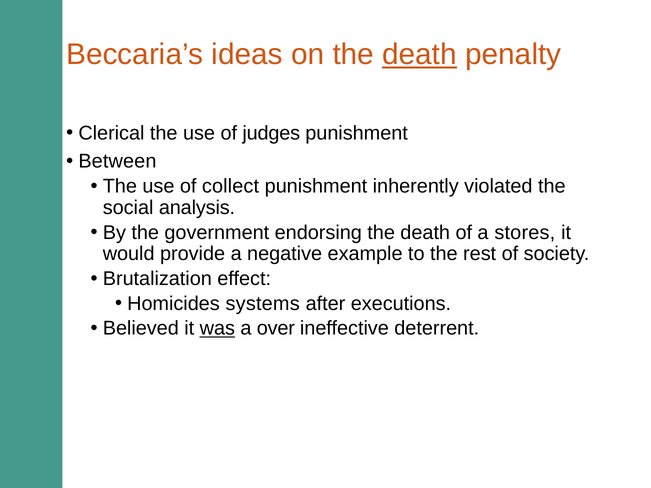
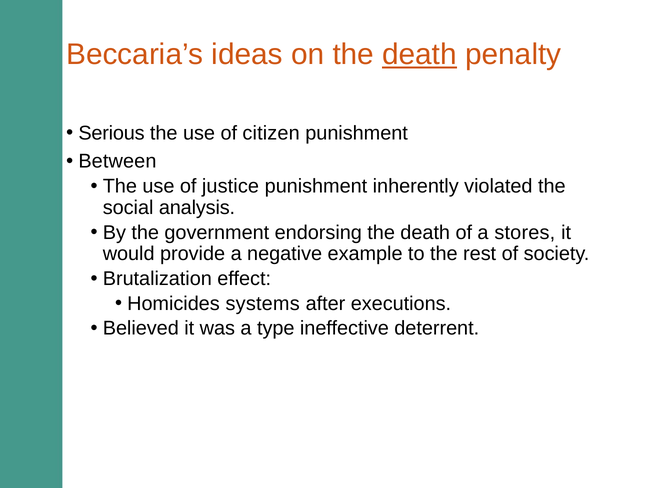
Clerical: Clerical -> Serious (112, 133)
judges: judges -> citizen (271, 133)
collect: collect -> justice (230, 186)
was underline: present -> none (217, 329)
over: over -> type (276, 329)
